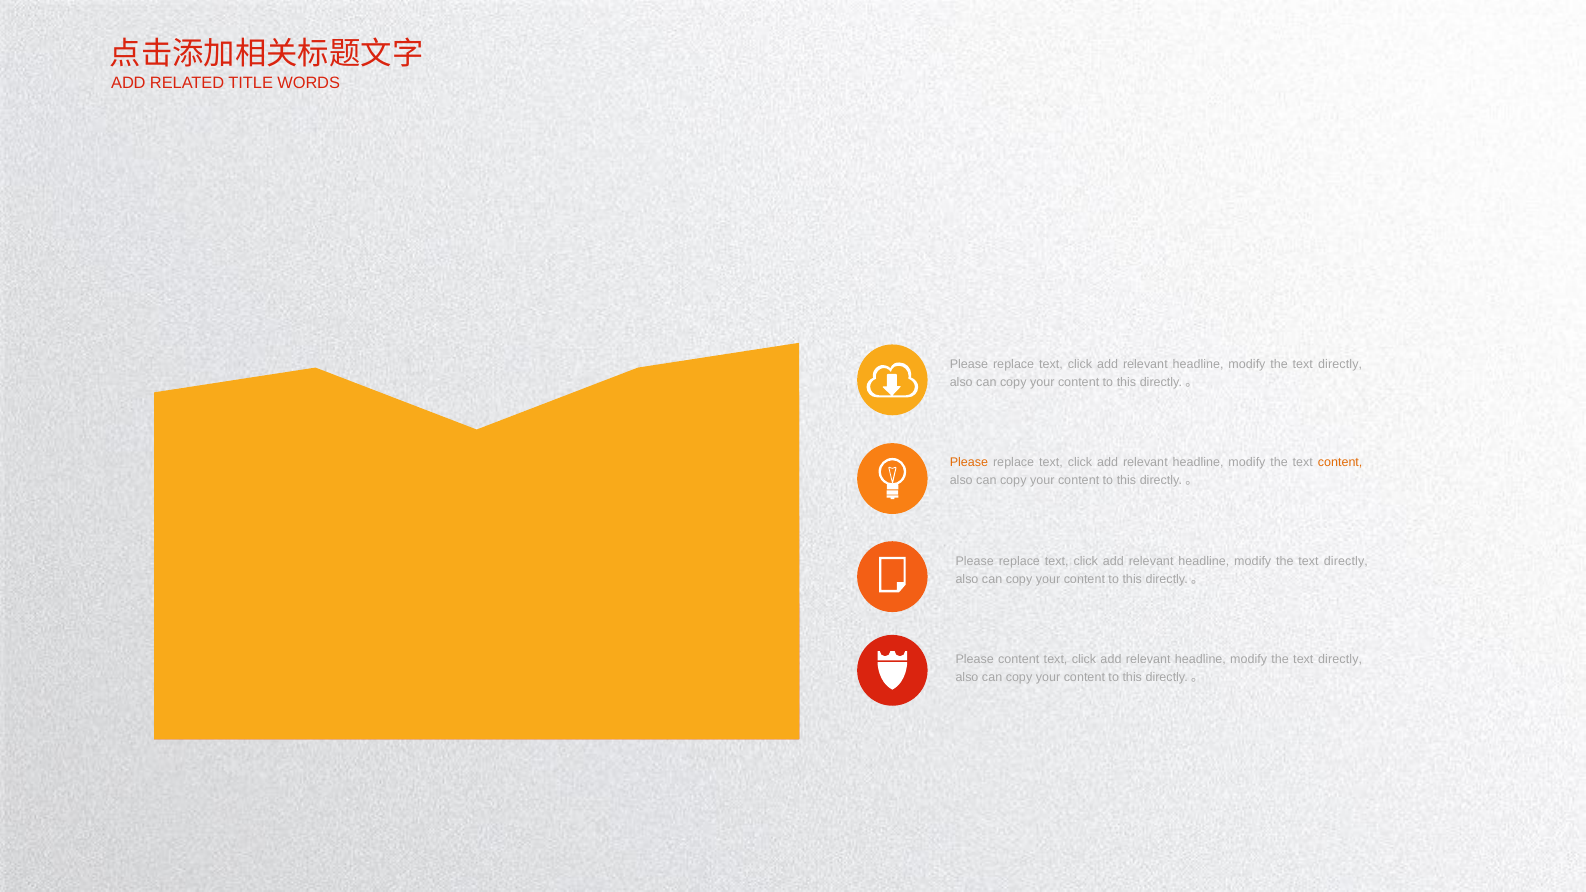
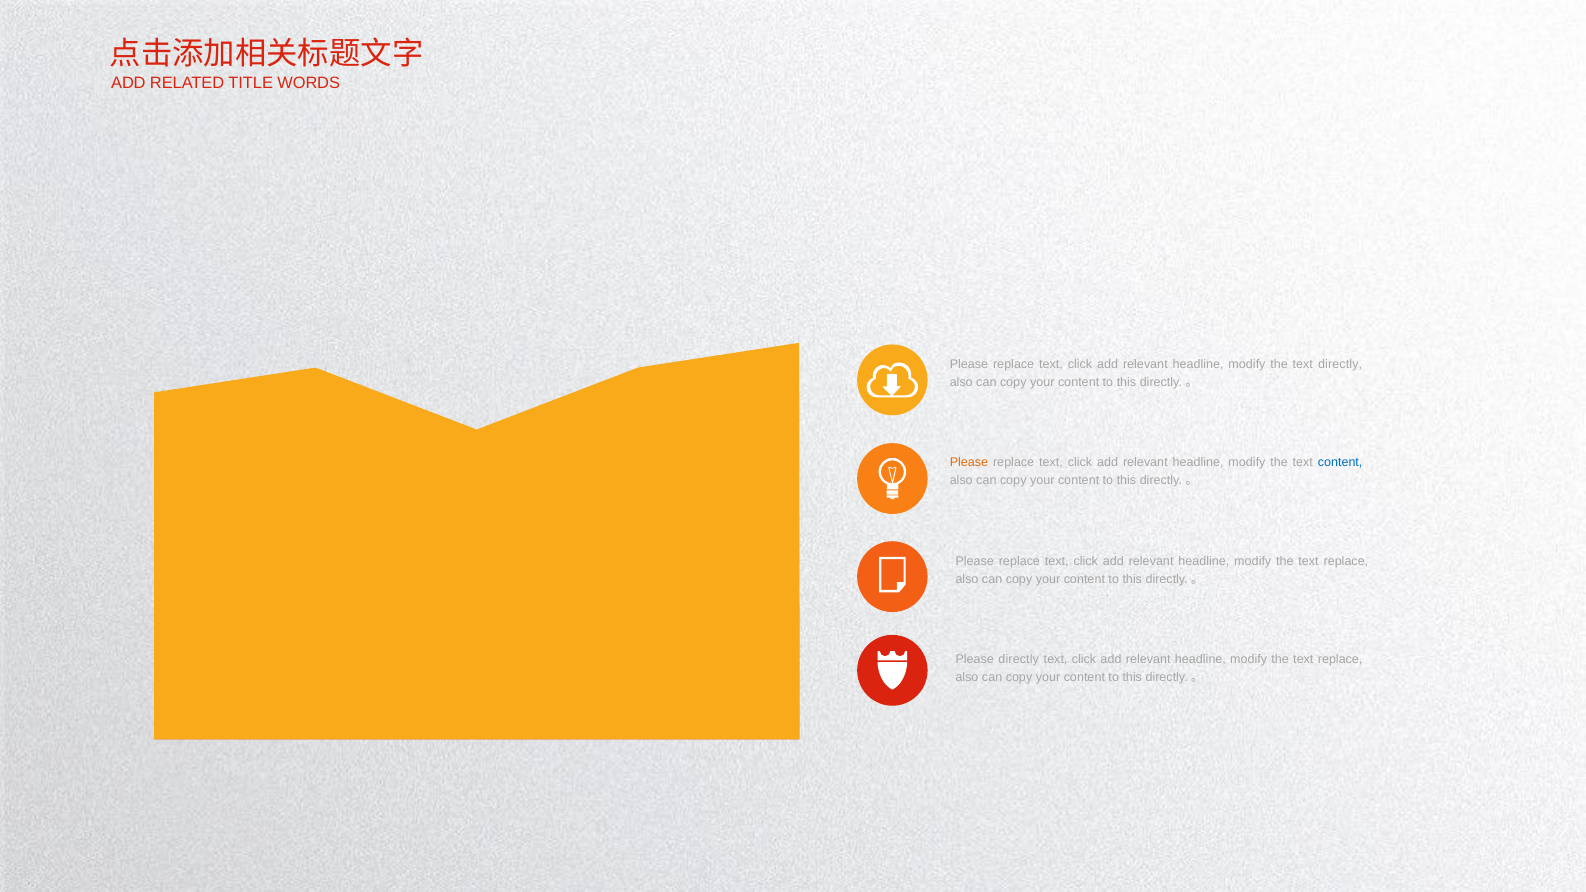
content colour: orange -> blue (1340, 463)
directly: directly -> replace (1346, 561)
Please content: content -> directly (1019, 659)
directly: directly -> replace (1340, 659)
